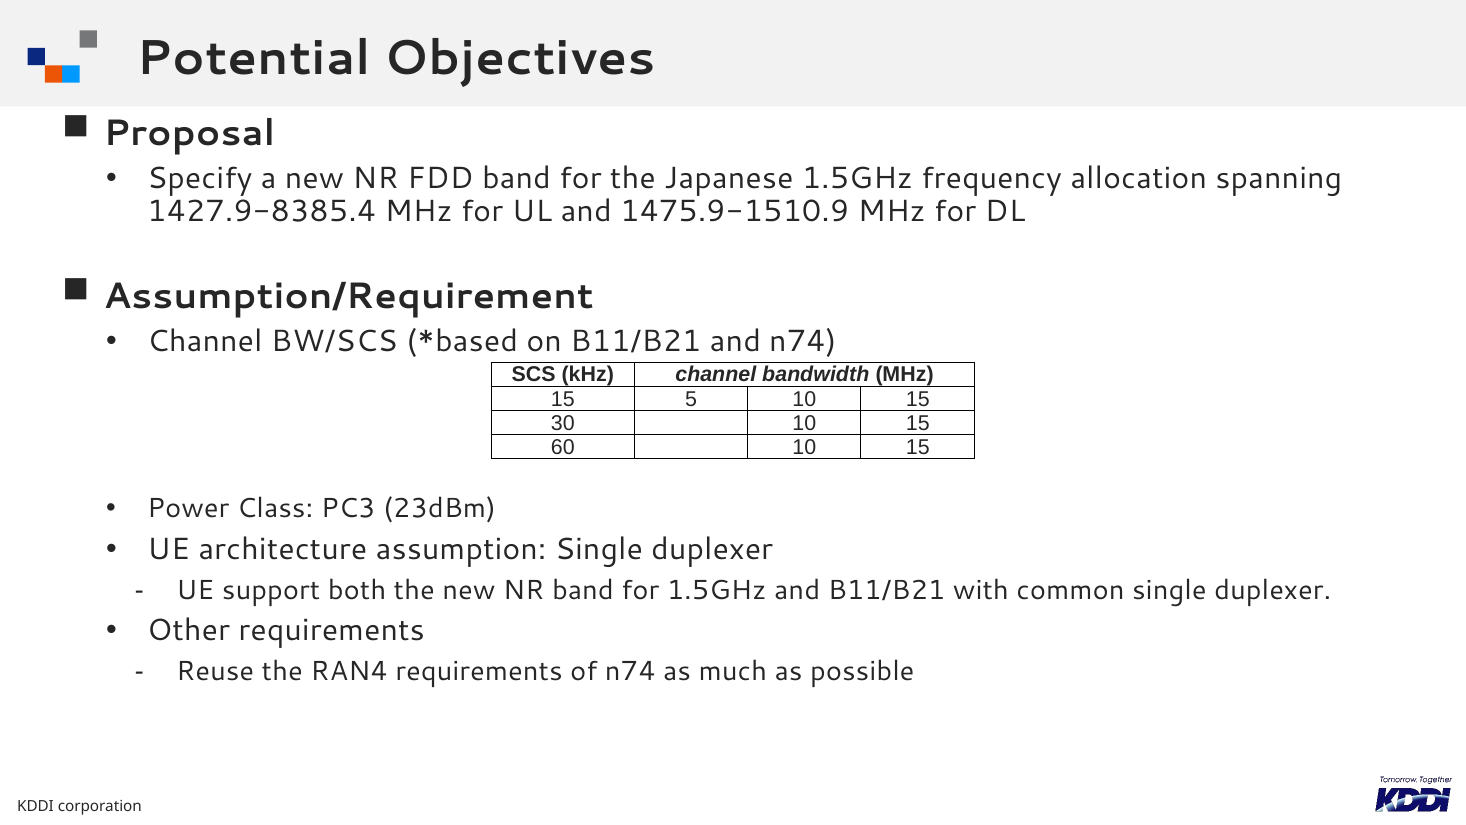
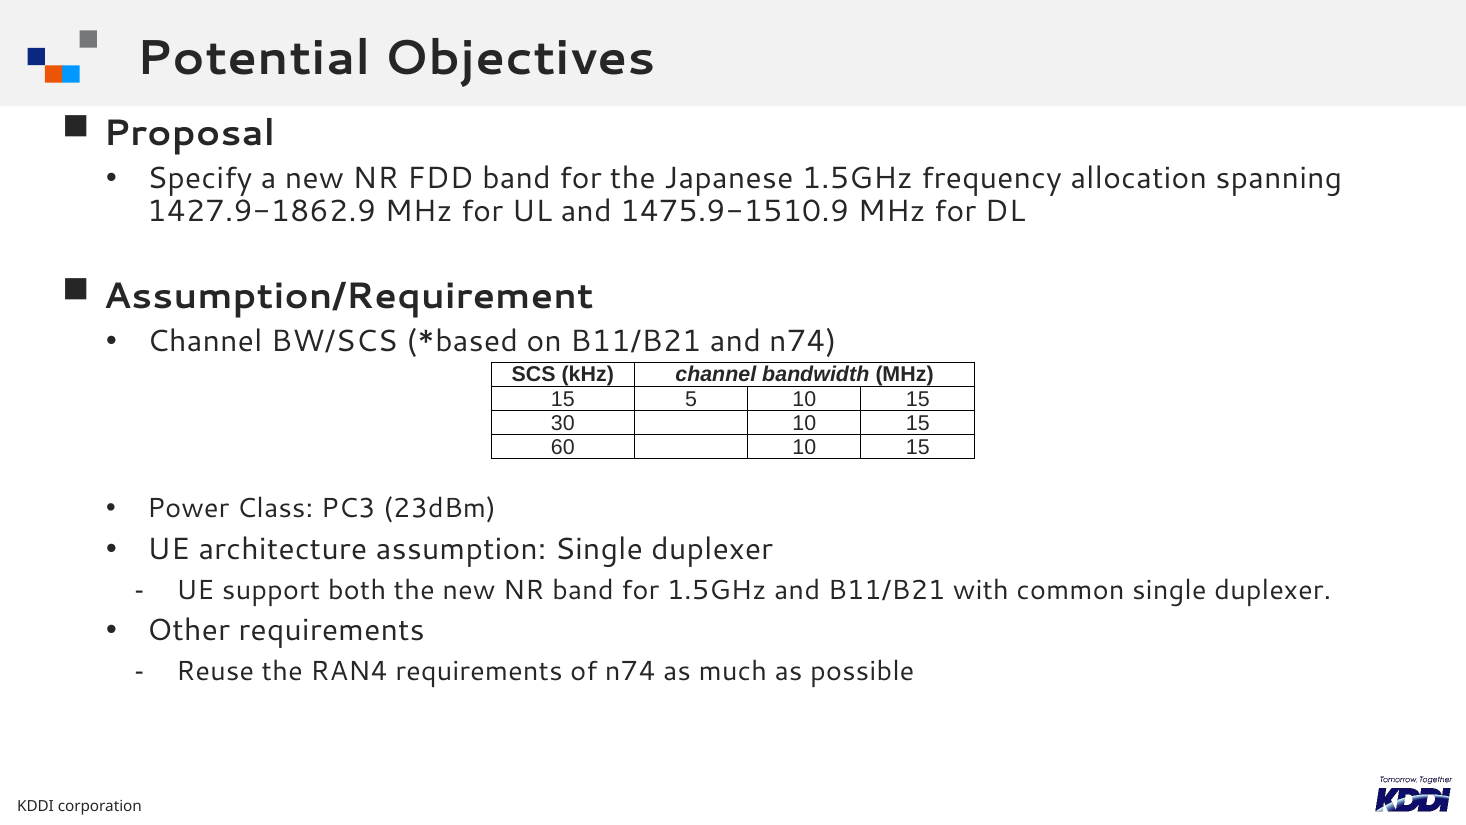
1427.9-8385.4: 1427.9-8385.4 -> 1427.9-1862.9 (262, 212)
